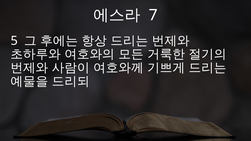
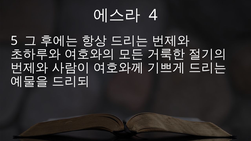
7: 7 -> 4 (153, 15)
